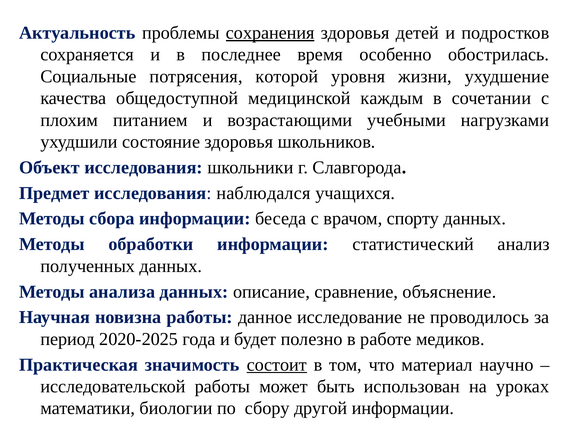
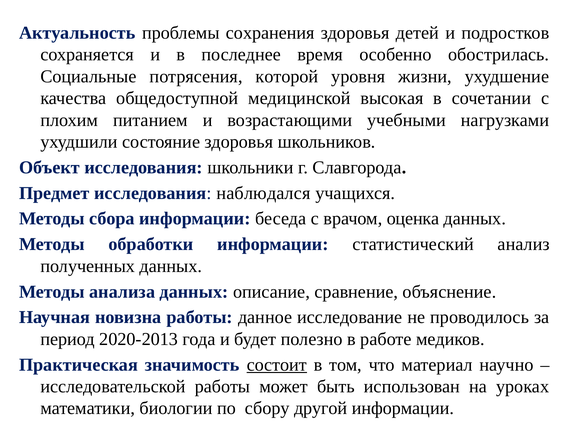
сохранения underline: present -> none (270, 33)
каждым: каждым -> высокая (392, 98)
спорту: спорту -> оценка (413, 219)
2020-2025: 2020-2025 -> 2020-2013 (139, 339)
